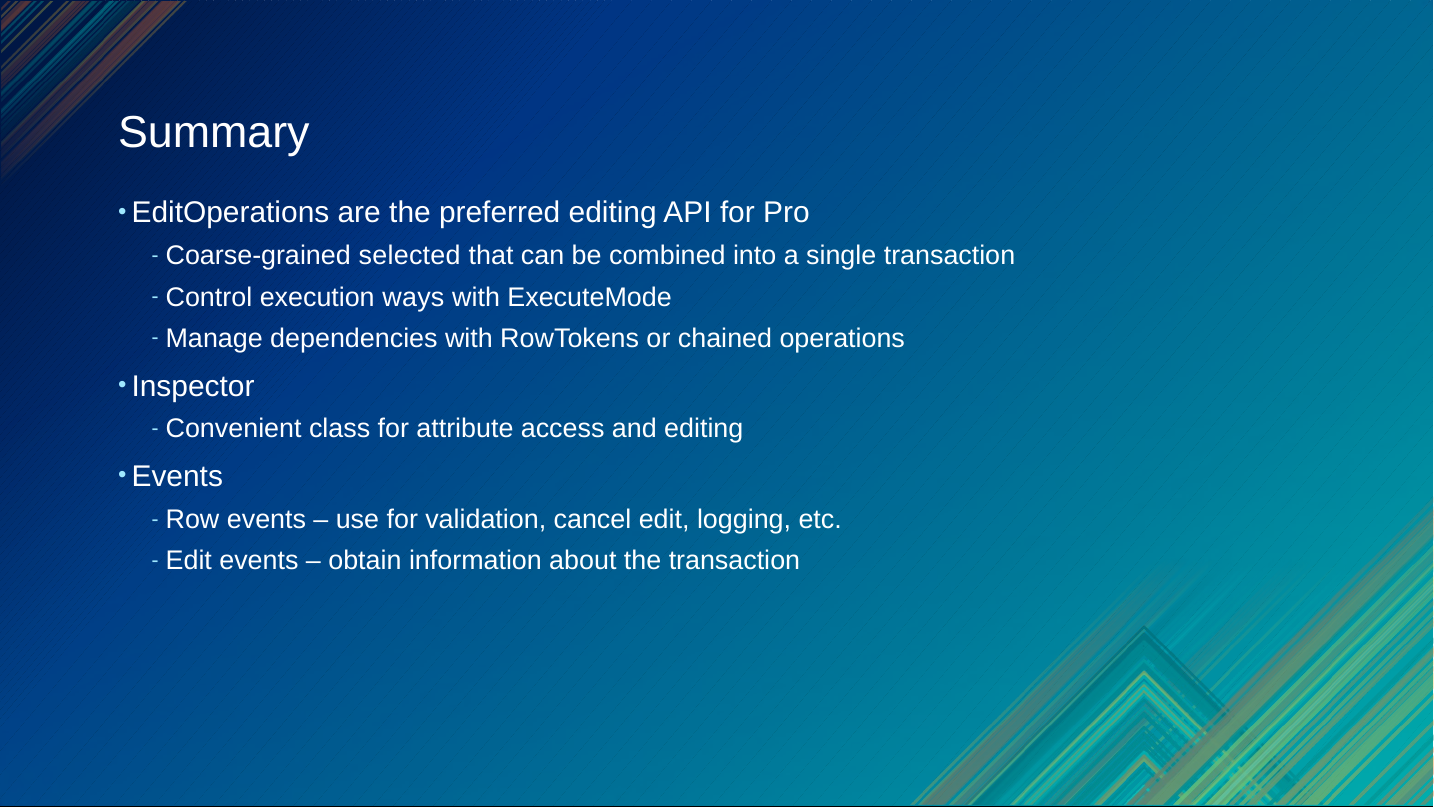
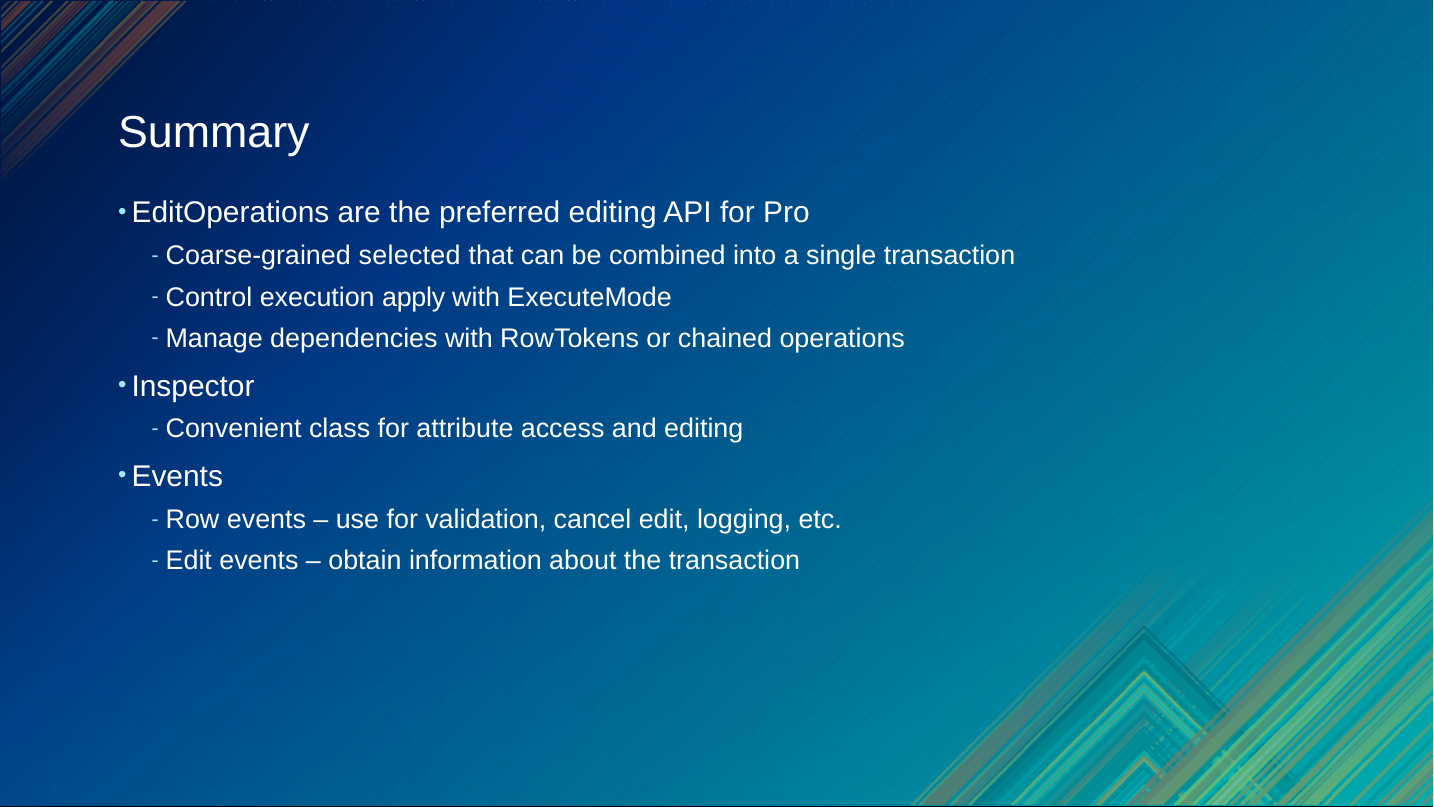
ways: ways -> apply (414, 297)
